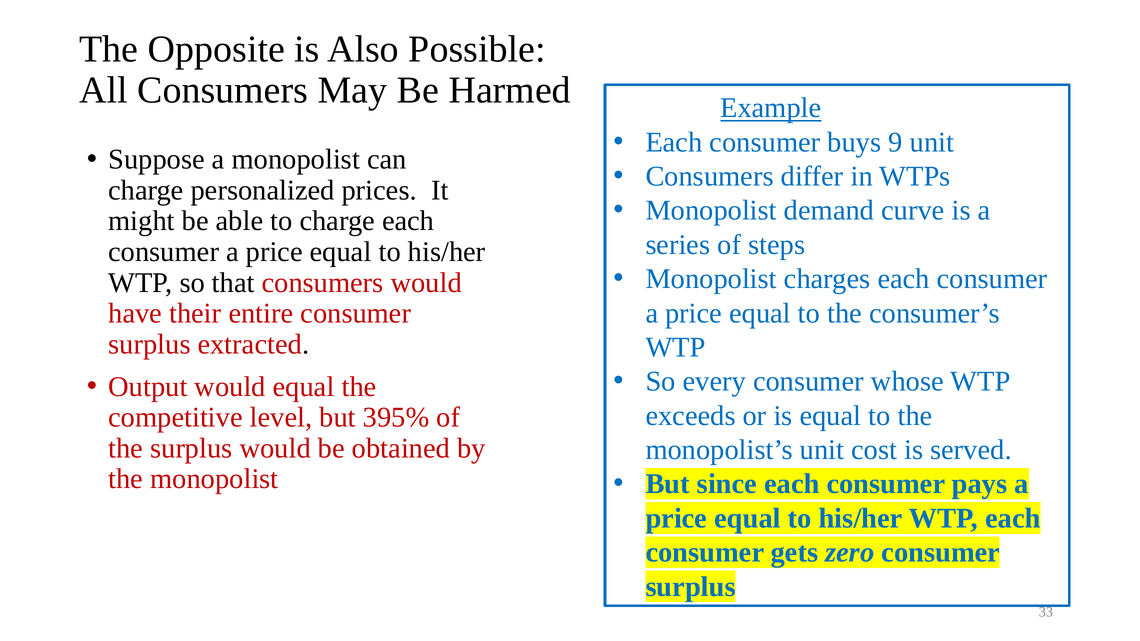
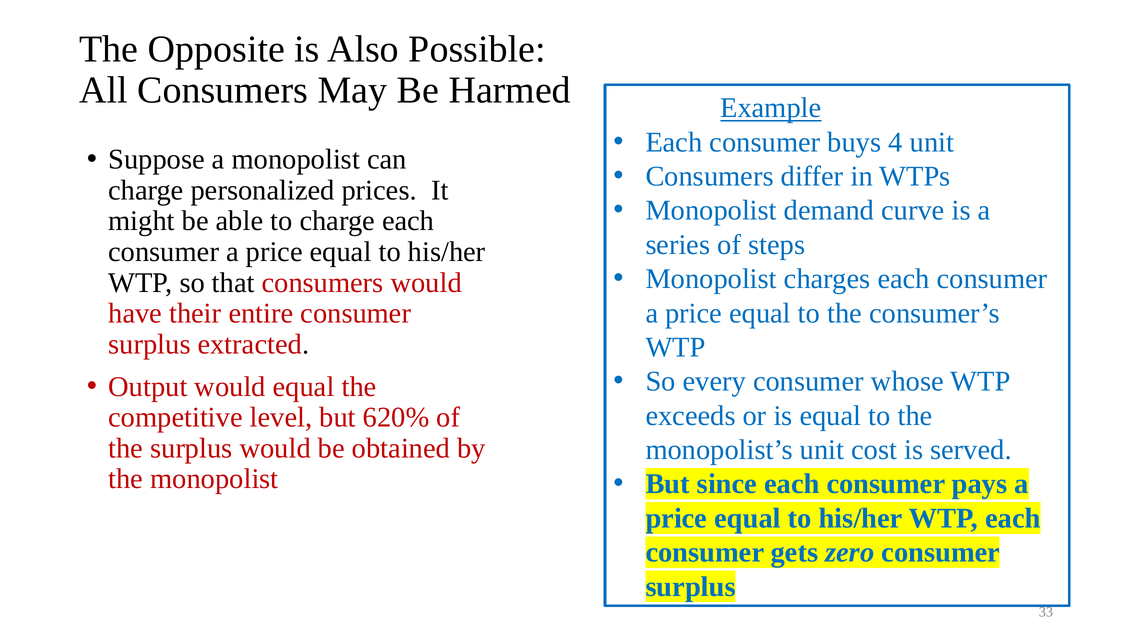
9: 9 -> 4 (895, 142)
395%: 395% -> 620% (396, 418)
